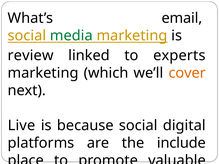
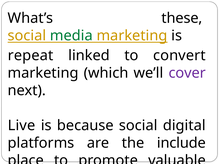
email: email -> these (182, 18)
review: review -> repeat (31, 56)
experts: experts -> convert (179, 56)
cover colour: orange -> purple (187, 73)
